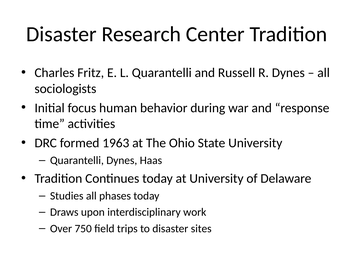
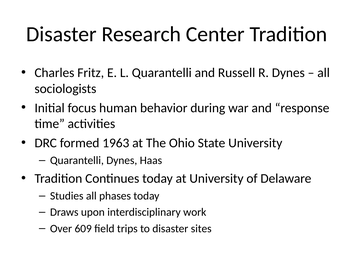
750: 750 -> 609 (83, 228)
